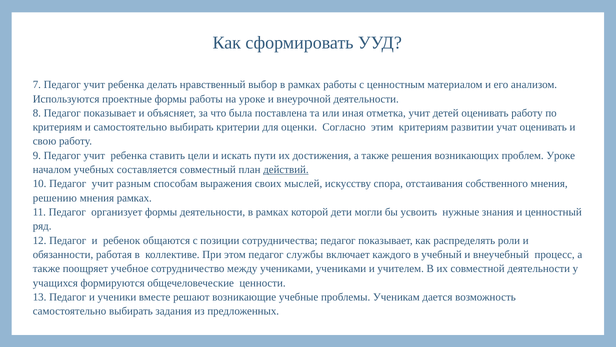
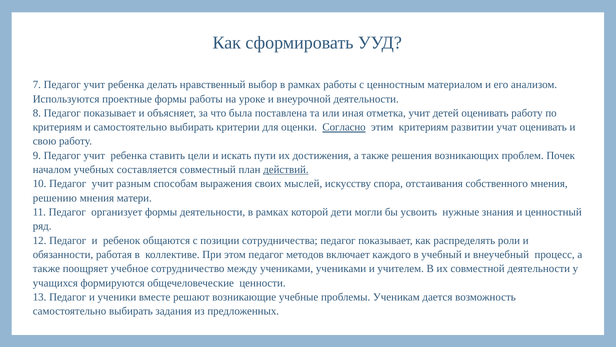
Согласно underline: none -> present (344, 127)
проблем Уроке: Уроке -> Почек (561, 155)
мнения рамках: рамках -> матери (134, 198)
службы: службы -> методов (305, 254)
